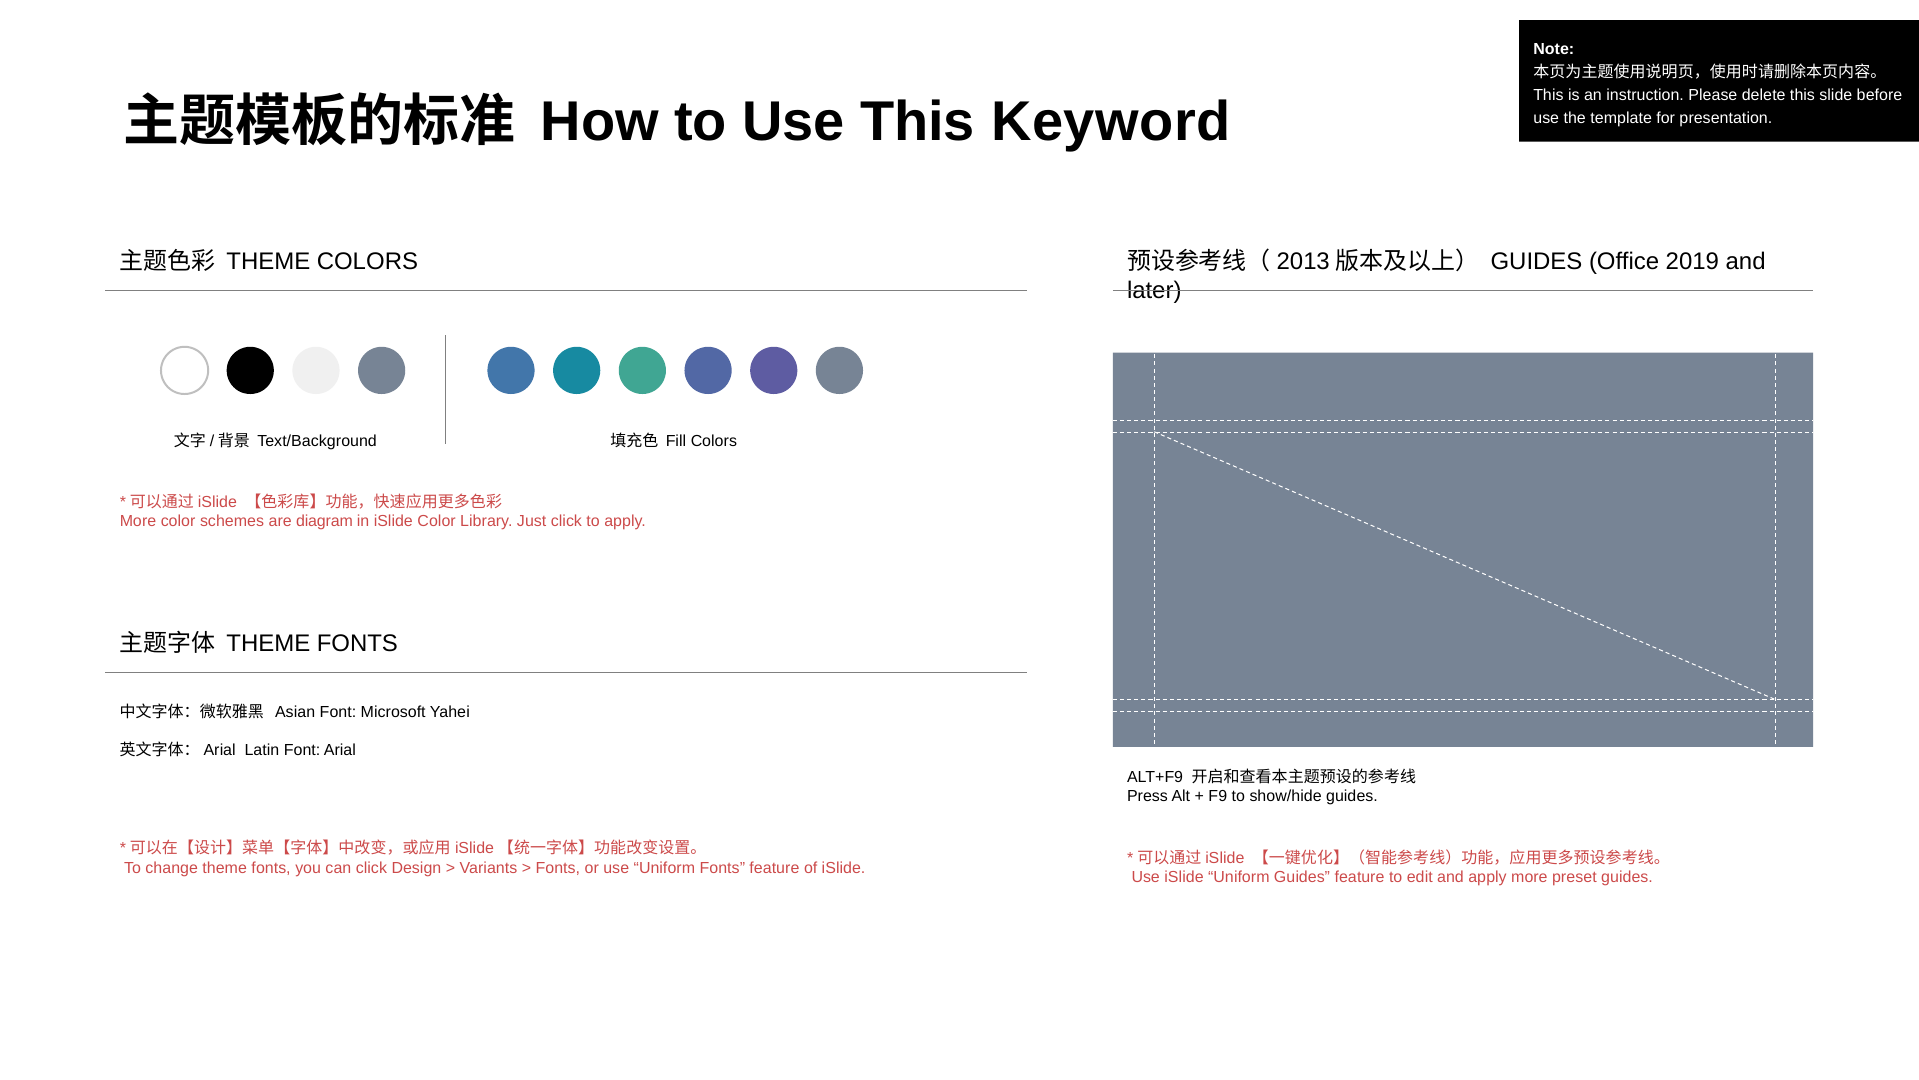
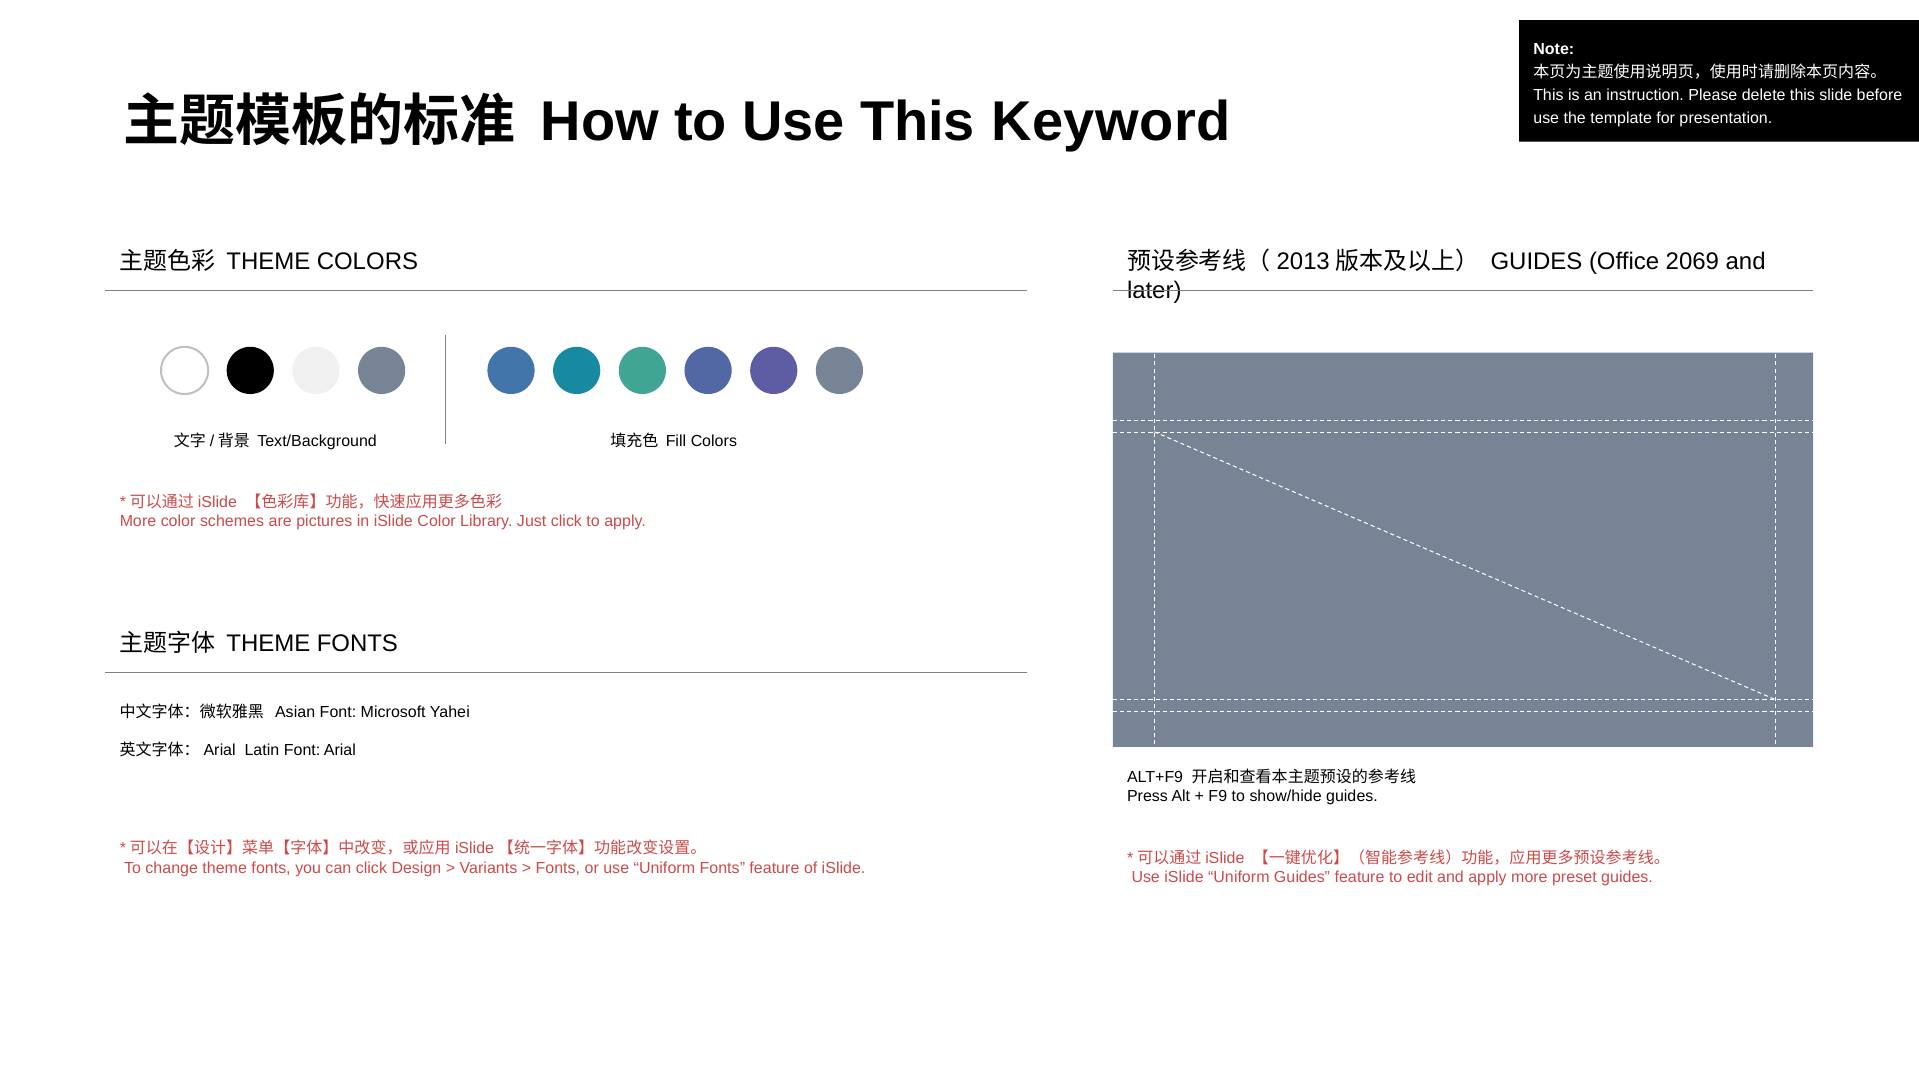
2019: 2019 -> 2069 (1692, 261)
diagram: diagram -> pictures (324, 521)
